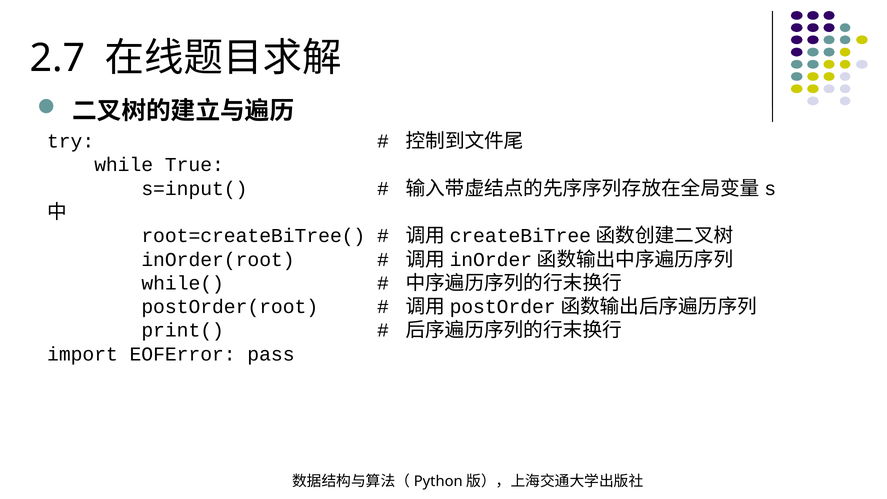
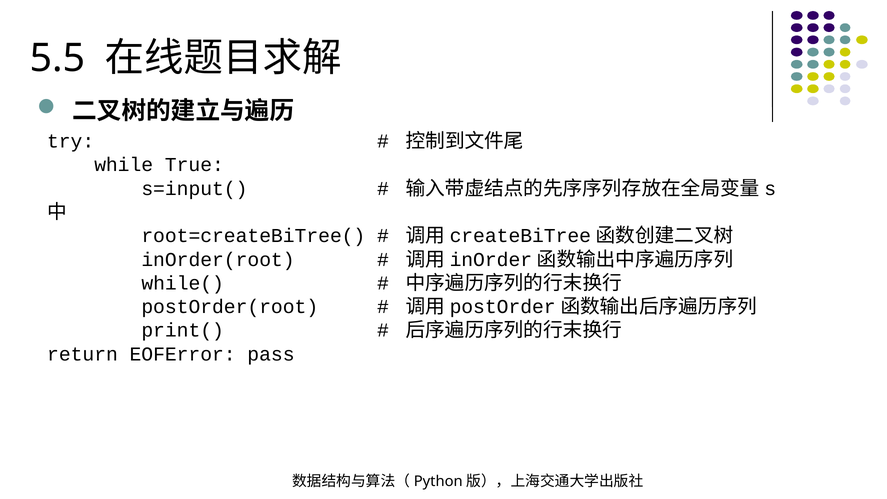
2.7: 2.7 -> 5.5 (57, 58)
import: import -> return (82, 354)
